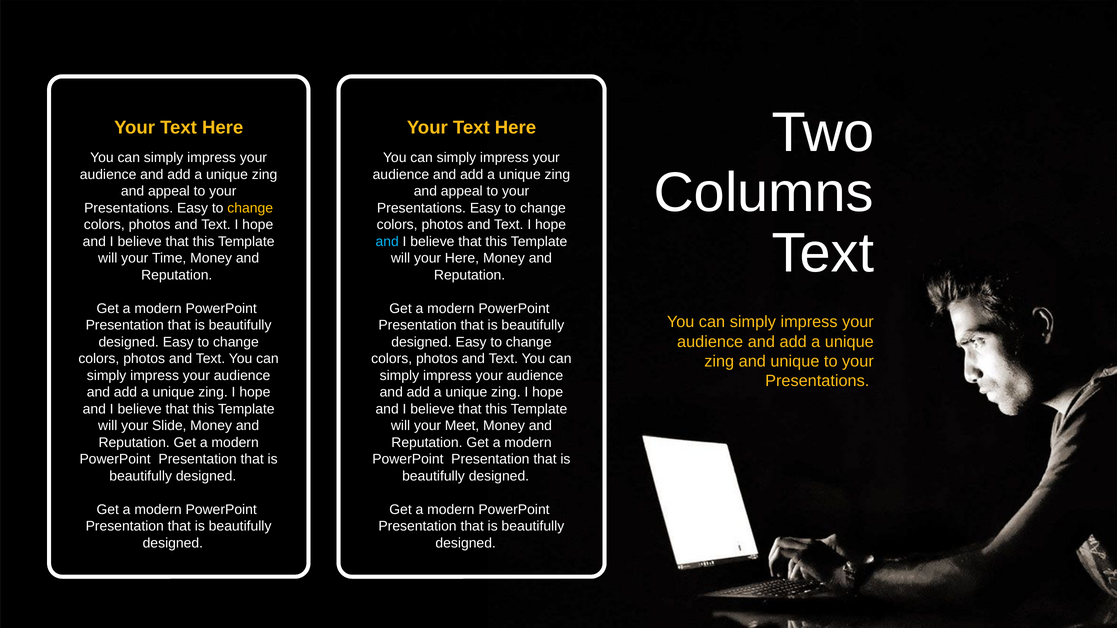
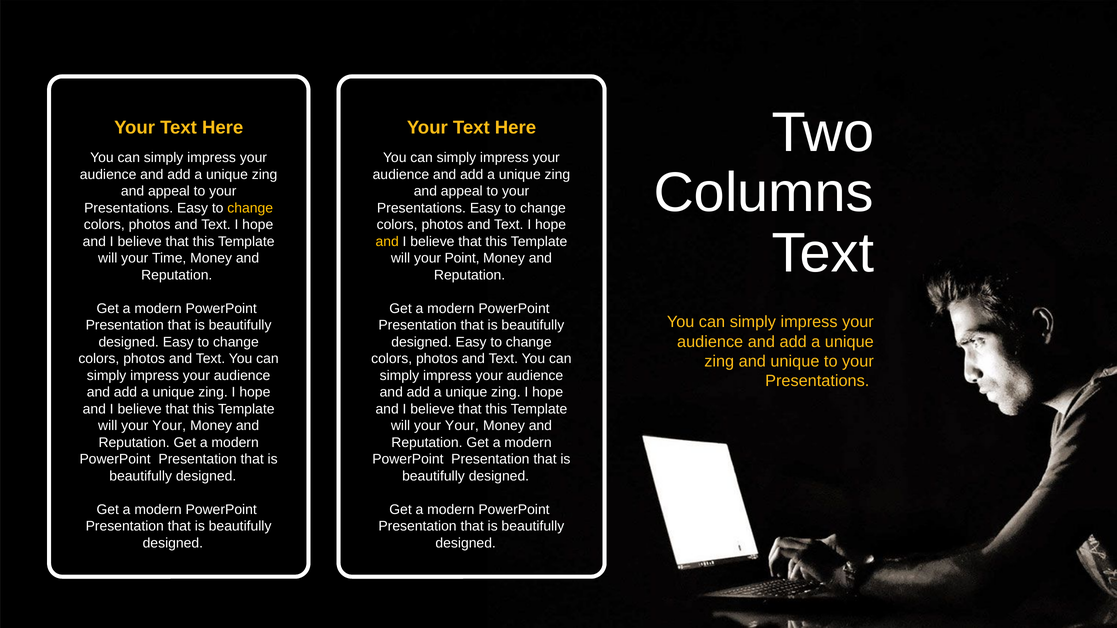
and colour: light blue -> yellow (387, 242)
your Here: Here -> Point (462, 258)
Slide: Slide -> Your (169, 426)
Meet: Meet -> Your (462, 426)
